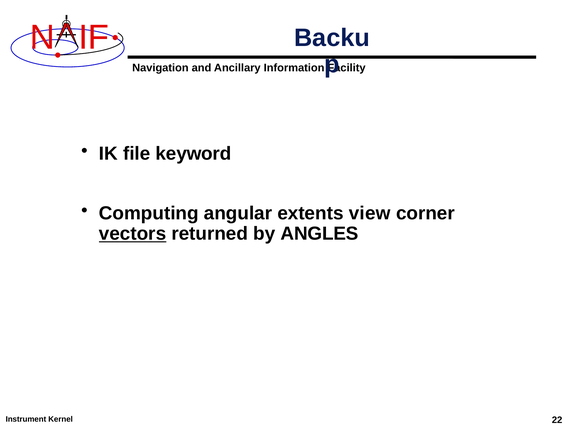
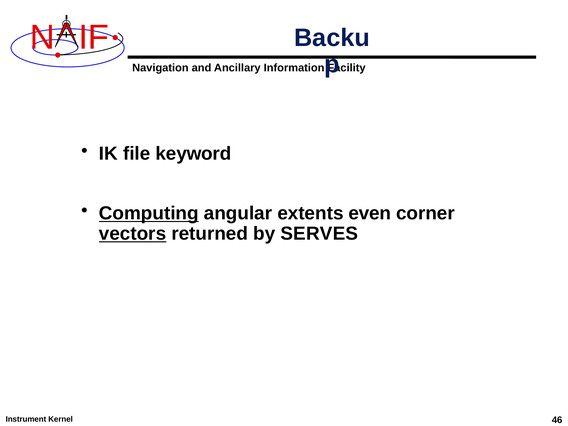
Computing underline: none -> present (149, 213)
view: view -> even (370, 213)
ANGLES: ANGLES -> SERVES (319, 234)
22: 22 -> 46 (557, 420)
